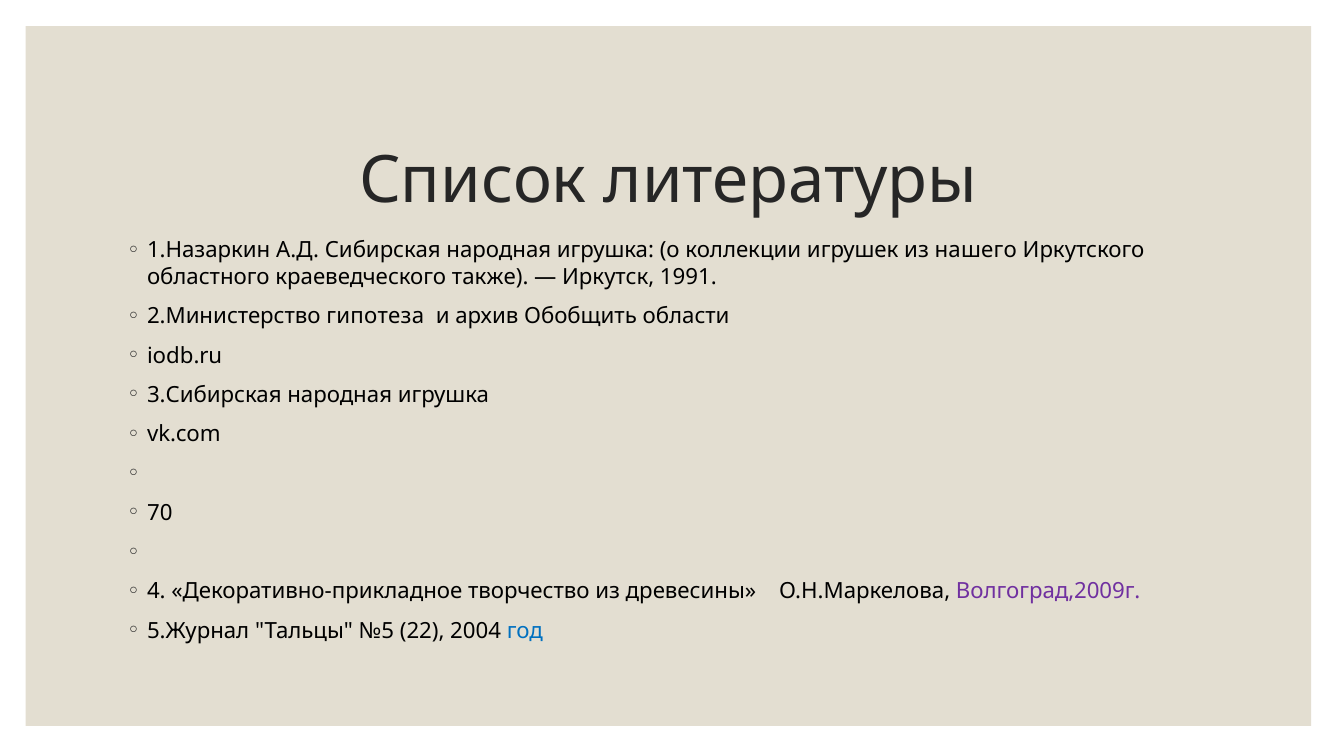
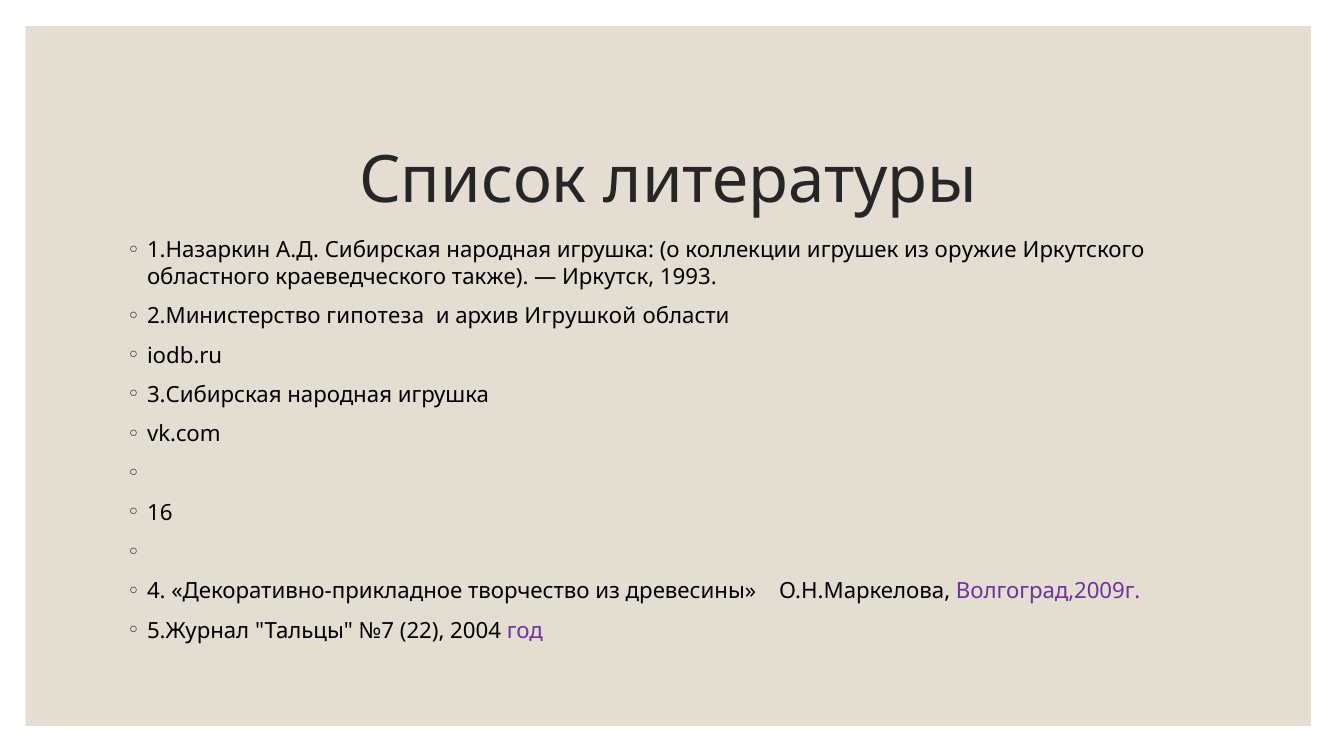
нашего: нашего -> оружие (976, 251)
1991: 1991 -> 1993 (688, 277)
Обобщить: Обобщить -> Игрушкой (580, 317)
70: 70 -> 16 (160, 513)
№5: №5 -> №7 (376, 631)
год colour: blue -> purple (525, 631)
